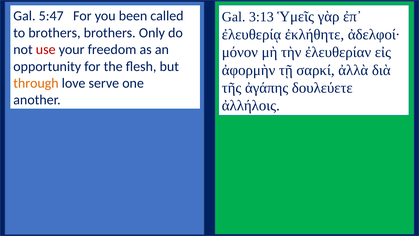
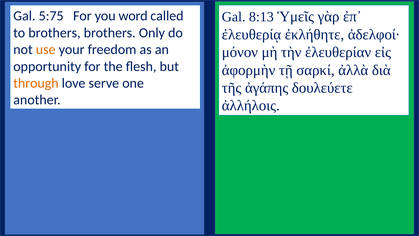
5:47: 5:47 -> 5:75 (51, 16)
been: been -> word (133, 16)
3:13: 3:13 -> 8:13 (261, 17)
use colour: red -> orange (46, 50)
